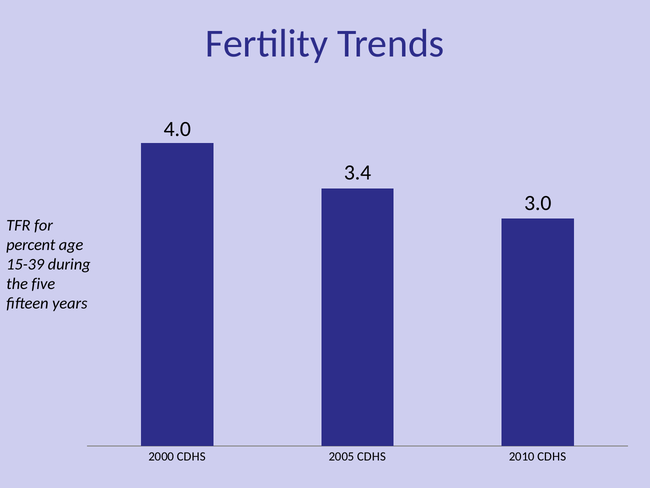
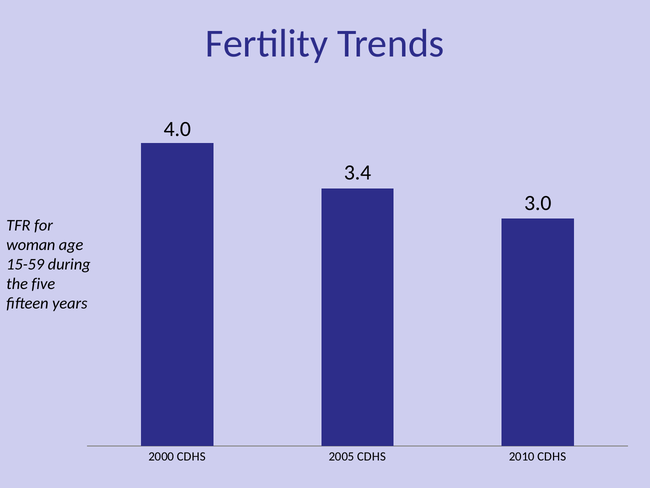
percent: percent -> woman (31, 245)
15-39: 15-39 -> 15-59 (25, 264)
